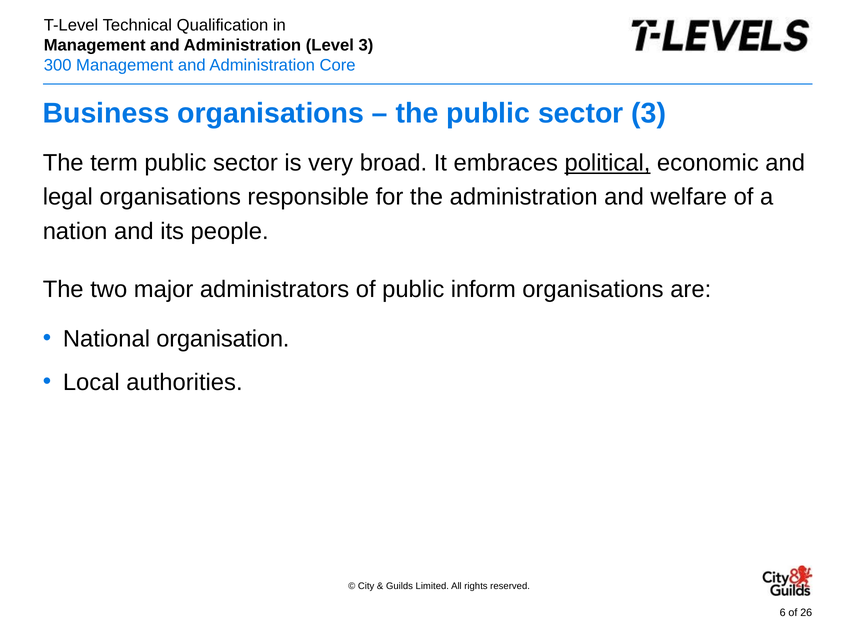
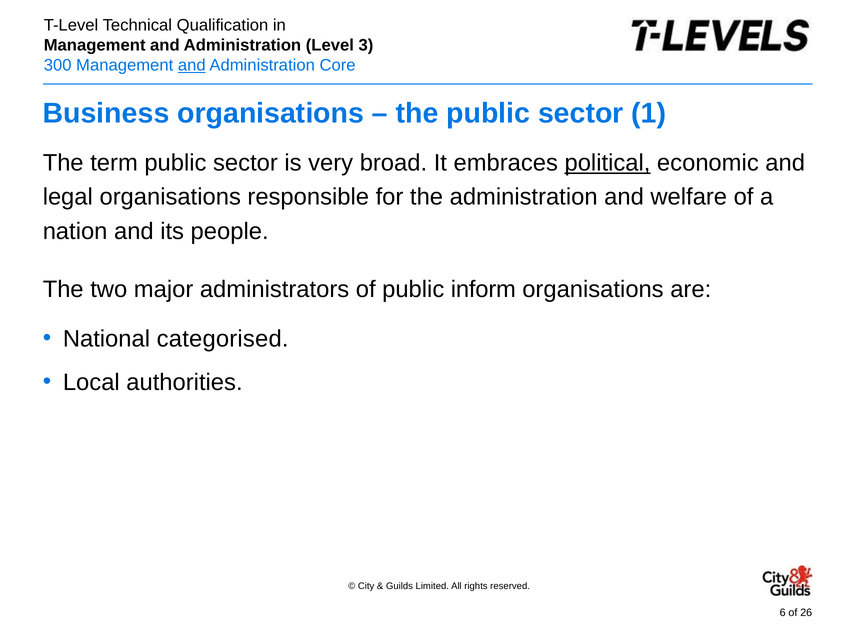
and underline: none -> present (192, 65)
sector 3: 3 -> 1 (649, 113)
organisation: organisation -> categorised (223, 339)
